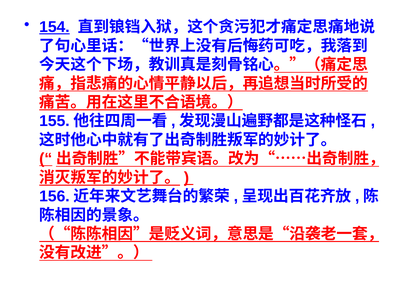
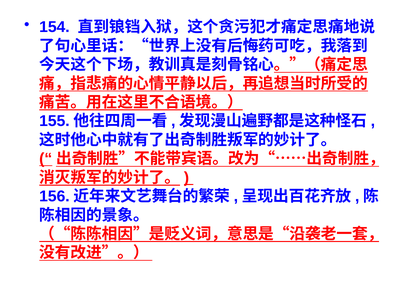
154 underline: present -> none (54, 27)
